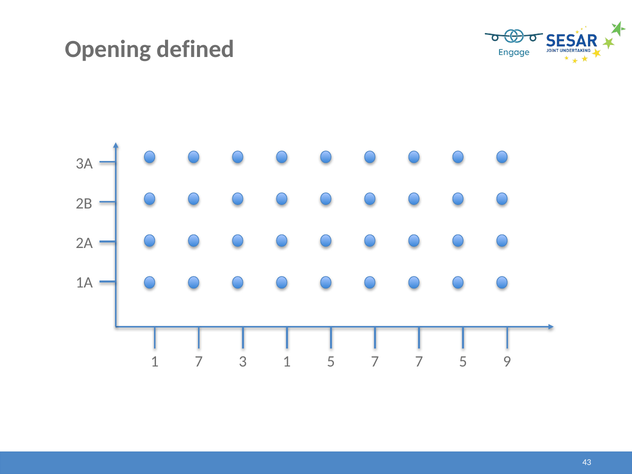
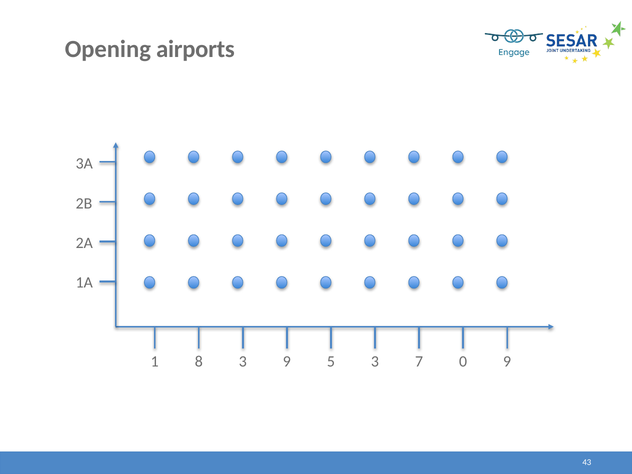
defined: defined -> airports (195, 49)
1 7: 7 -> 8 (199, 362)
3 1: 1 -> 9 (287, 362)
5 7: 7 -> 3 (375, 362)
7 5: 5 -> 0 (463, 362)
